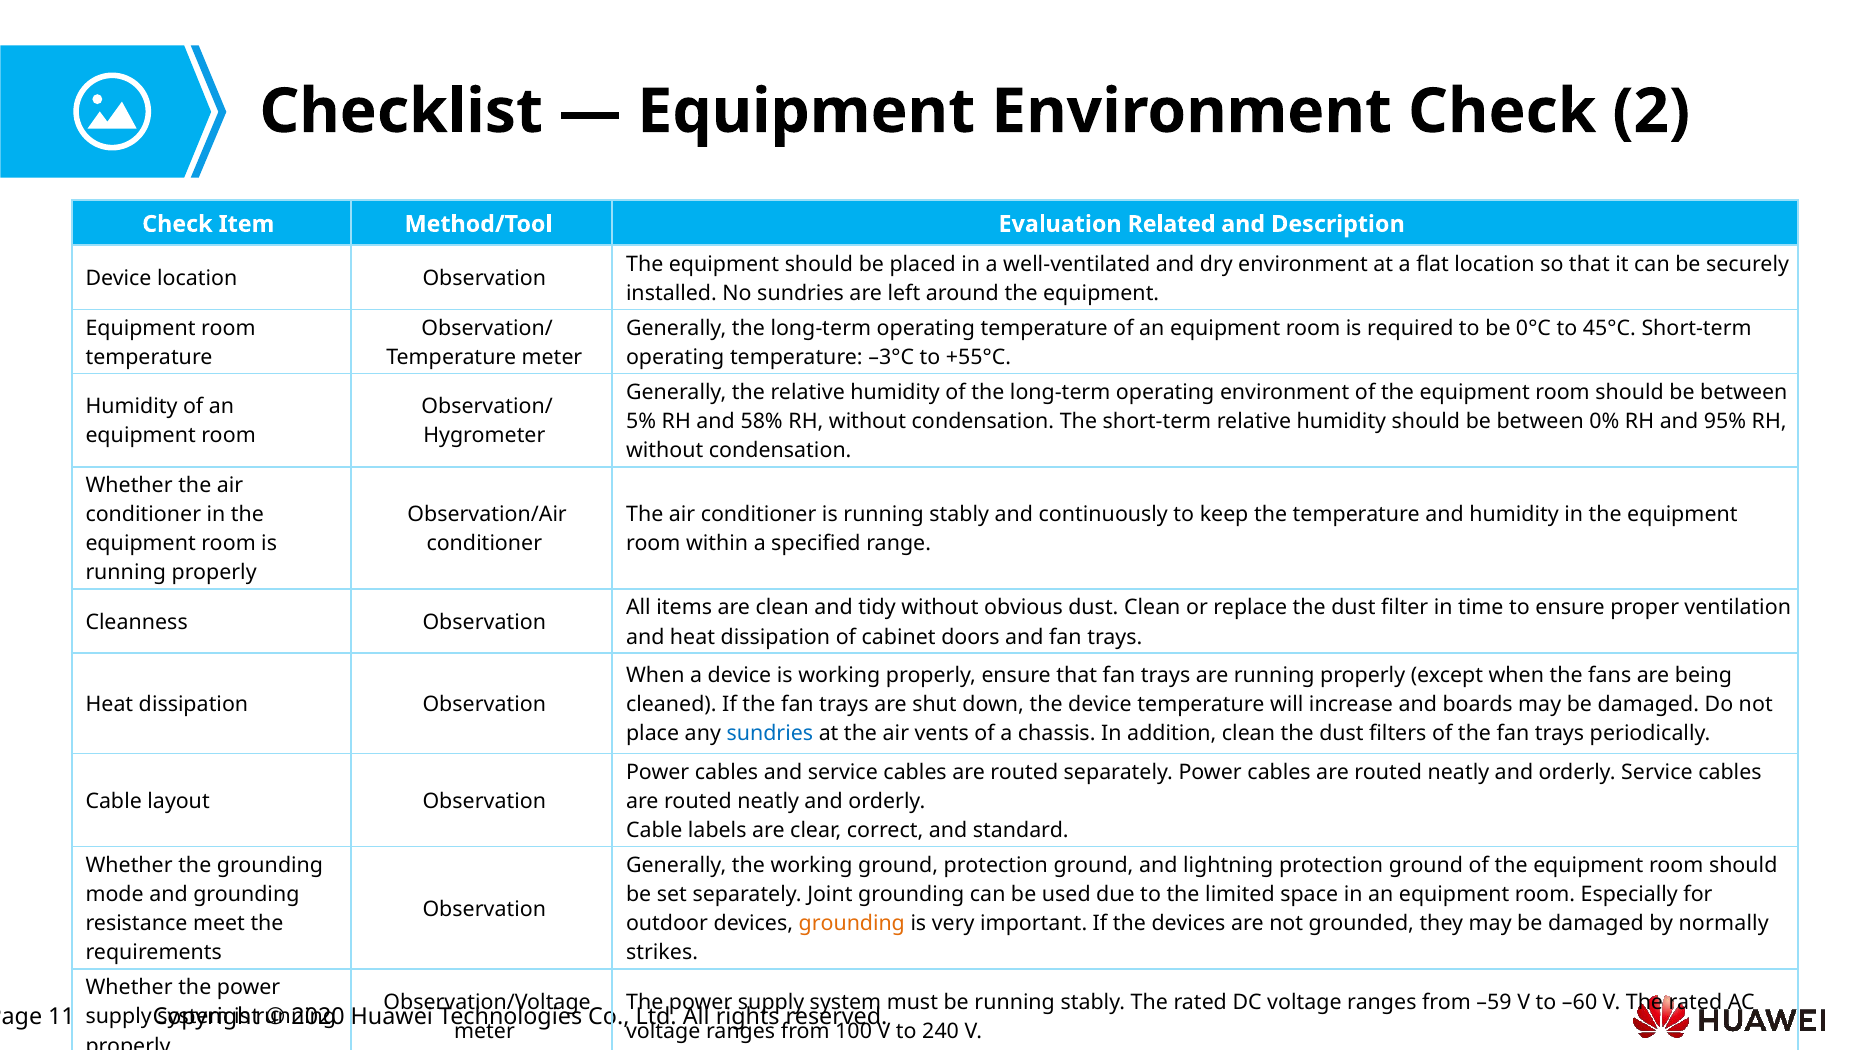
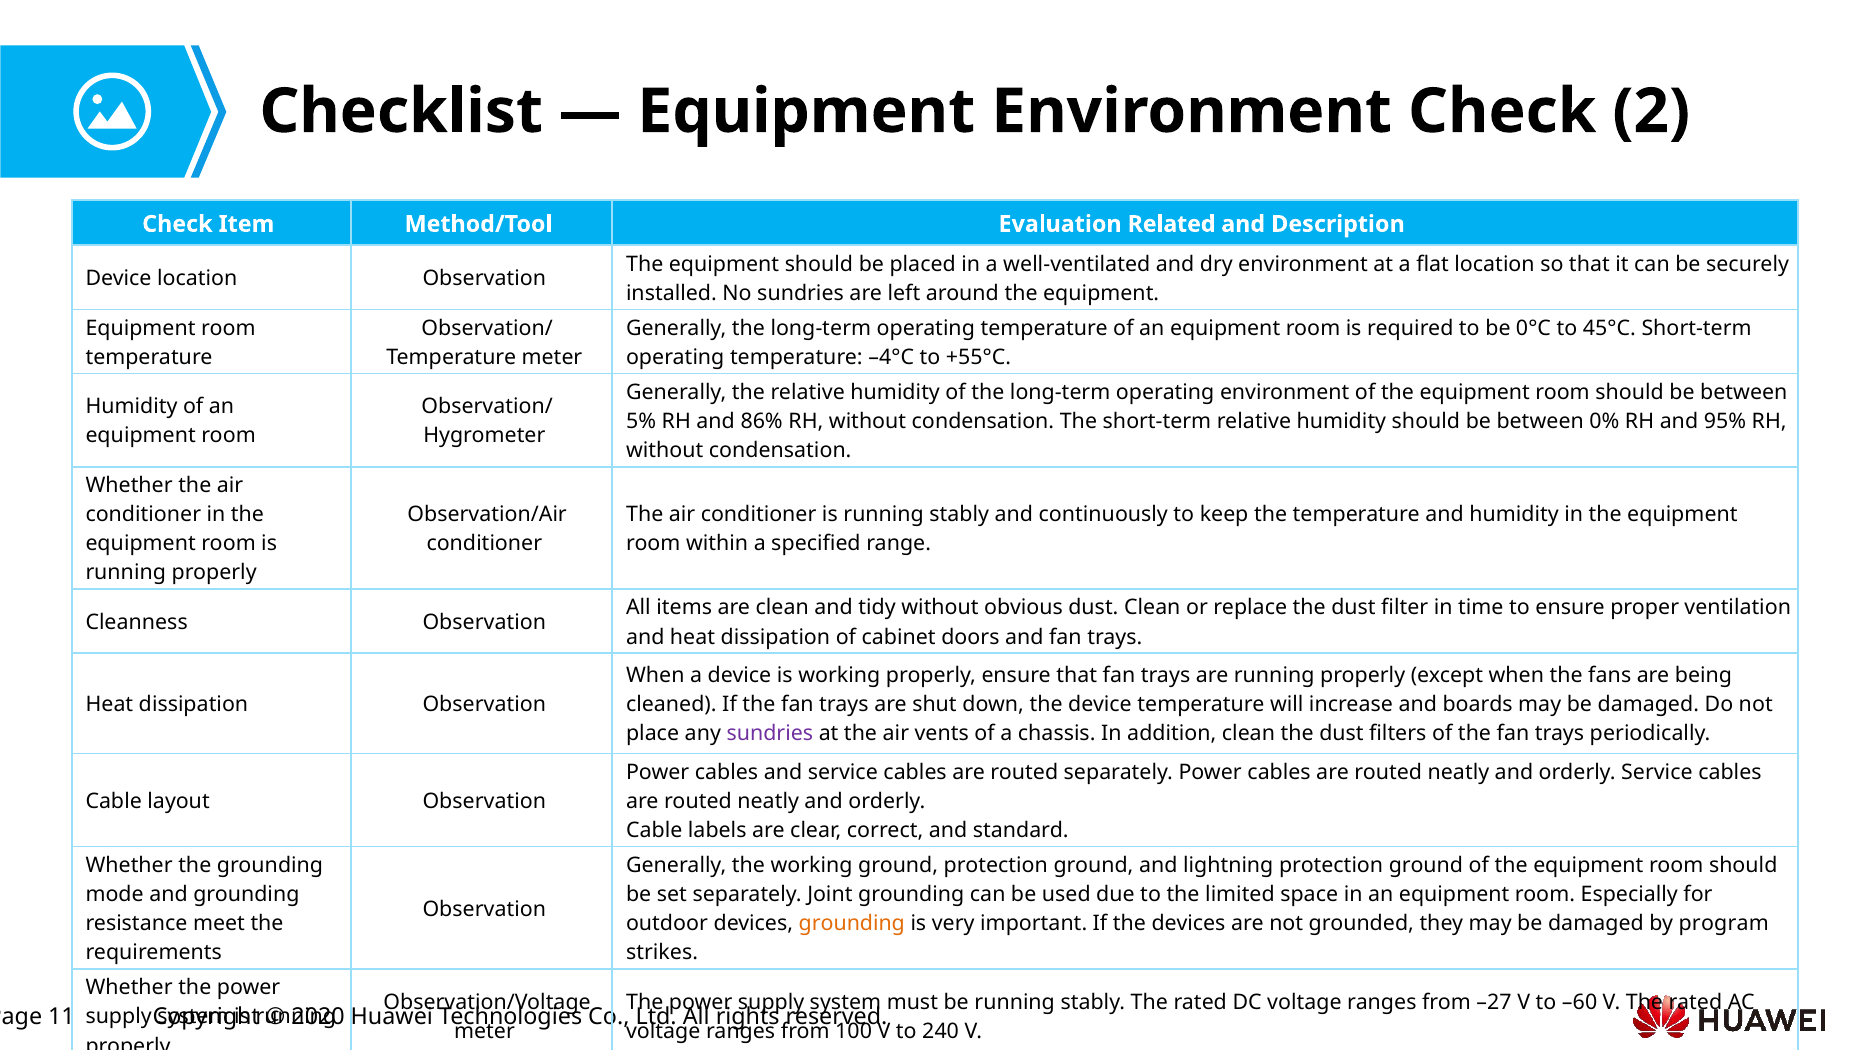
–3°C: –3°C -> –4°C (891, 357)
58%: 58% -> 86% (762, 421)
sundries colour: blue -> purple (770, 733)
normally: normally -> program (1724, 923)
–59: –59 -> –27 (1494, 1002)
